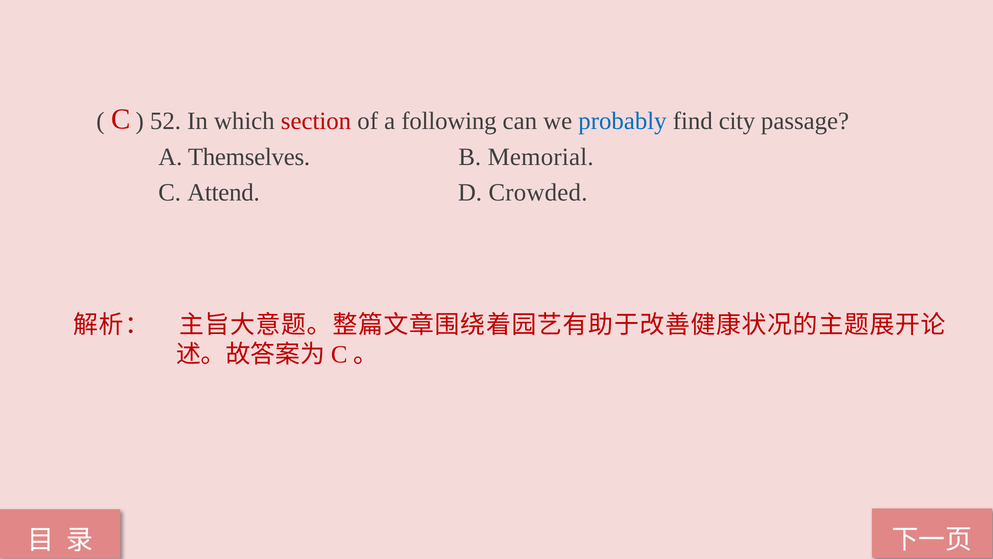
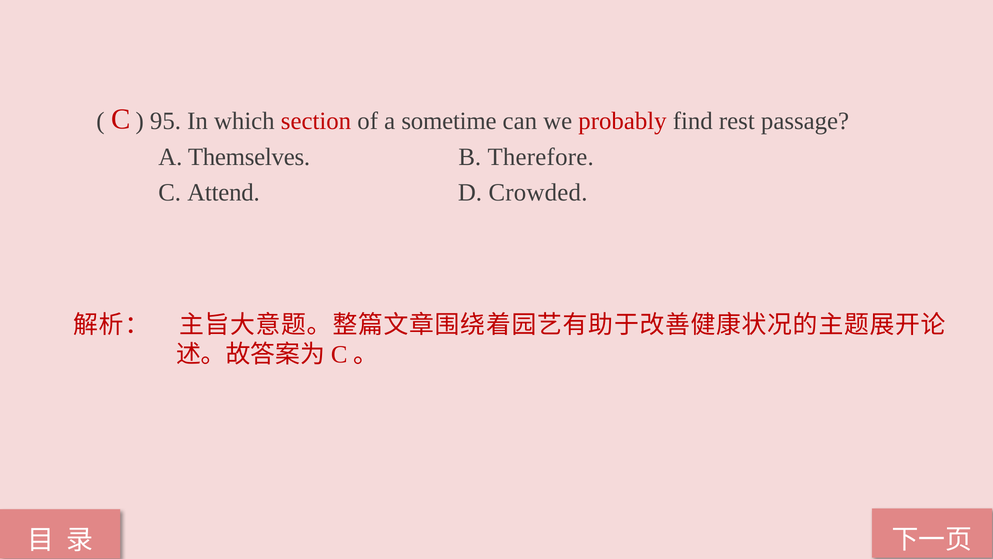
52: 52 -> 95 (166, 121)
following: following -> sometime (449, 121)
probably colour: blue -> red (622, 121)
city: city -> rest (737, 121)
Memorial: Memorial -> Therefore (541, 157)
